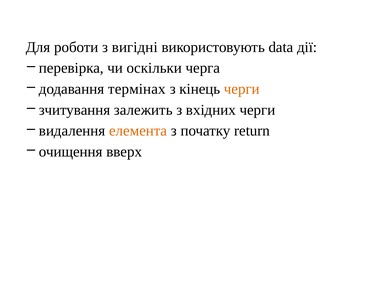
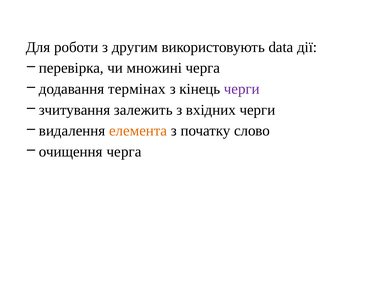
вигідні: вигідні -> другим (135, 47)
оскільки: оскільки -> множині (154, 68)
черги colour: orange -> purple (242, 89)
return: return -> слово (252, 131)
очищення вверх: вверх -> черга (124, 152)
